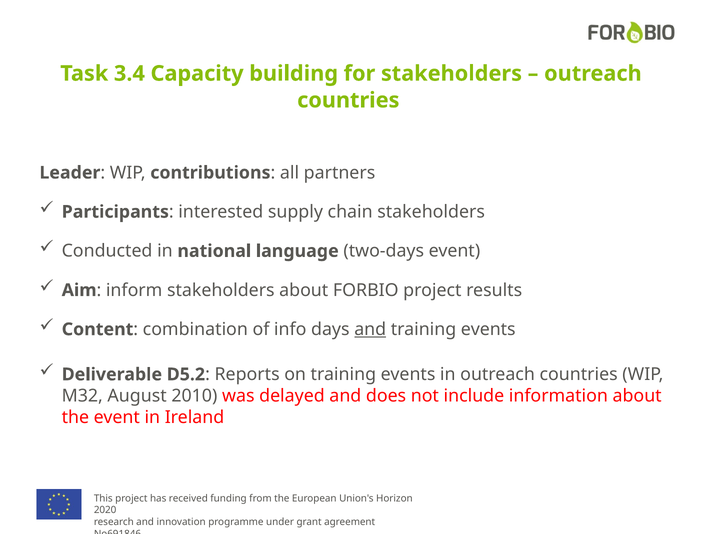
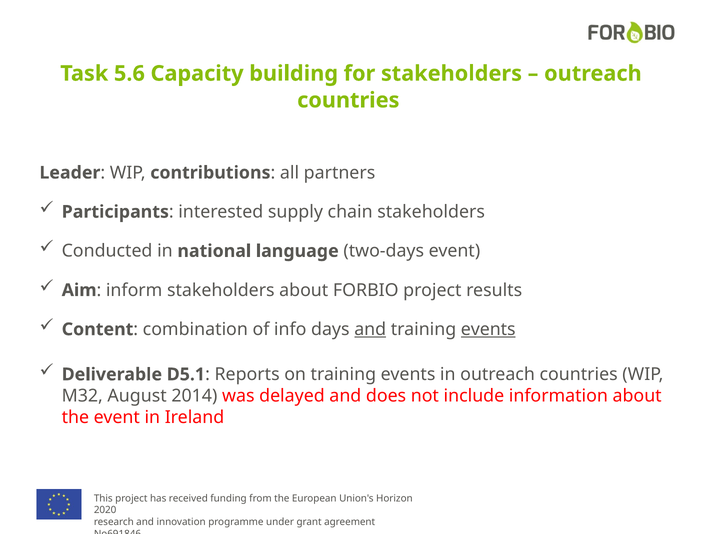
3.4: 3.4 -> 5.6 (129, 74)
events underline: none -> present (488, 329)
D5.2: D5.2 -> D5.1 (186, 374)
2010: 2010 -> 2014 (194, 396)
